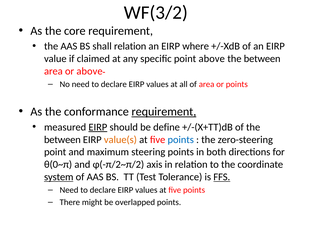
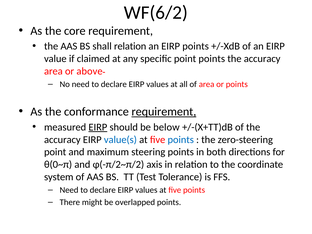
WF(3/2: WF(3/2 -> WF(6/2 (156, 13)
EIRP where: where -> points (196, 46)
point above: above -> points (212, 59)
between: between -> accuracy (262, 59)
define: define -> below (166, 127)
between: between -> accuracy (62, 140)
value(s colour: orange -> blue (120, 140)
system underline: present -> none (59, 177)
FFS underline: present -> none (222, 177)
